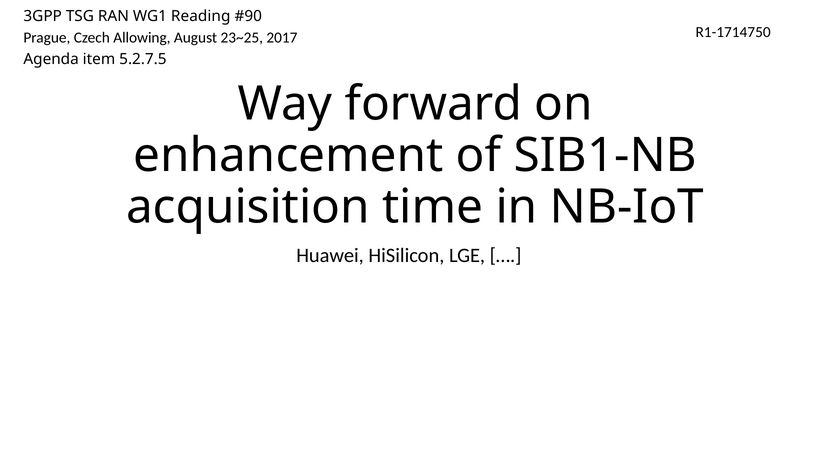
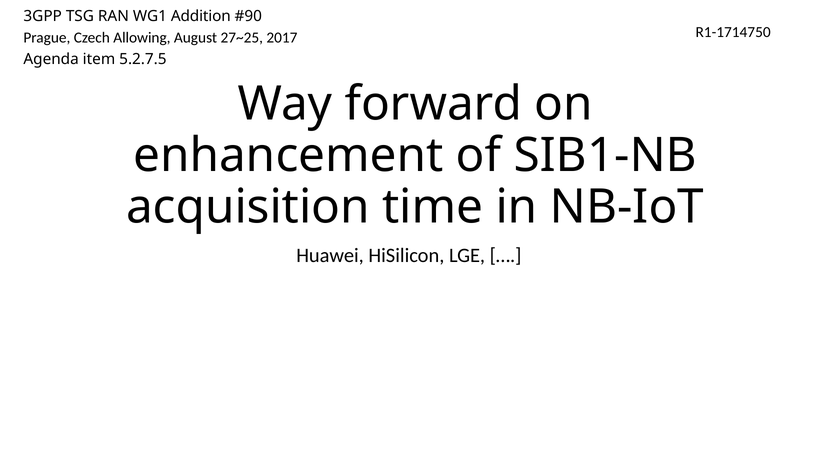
Reading: Reading -> Addition (201, 16)
23~25: 23~25 -> 27~25 (242, 38)
